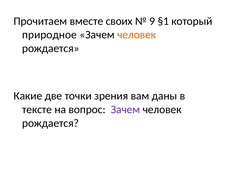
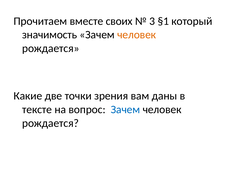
9: 9 -> 3 (152, 21)
природное: природное -> значимость (50, 35)
Зачем colour: purple -> blue (125, 110)
